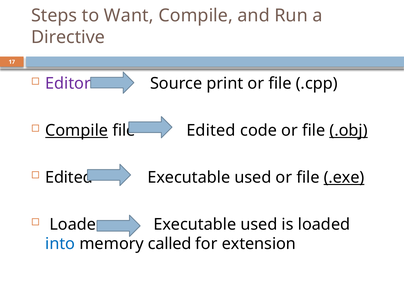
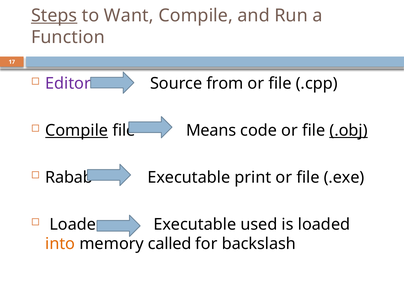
Steps underline: none -> present (54, 16)
Directive: Directive -> Function (68, 37)
print: print -> from (225, 84)
Edited: Edited -> Means (211, 131)
Edited: Edited -> Rabab (69, 177)
used: used -> print (253, 177)
.exe underline: present -> none (344, 177)
into colour: blue -> orange (60, 244)
extension: extension -> backslash (259, 244)
